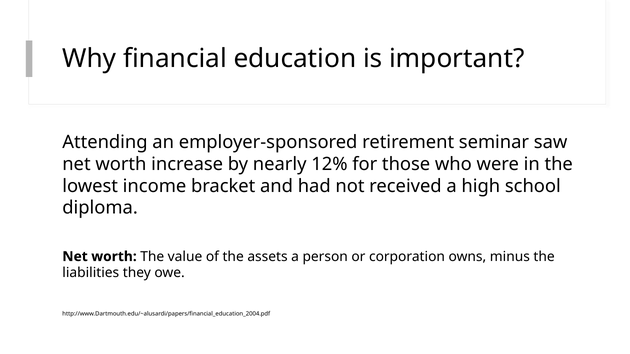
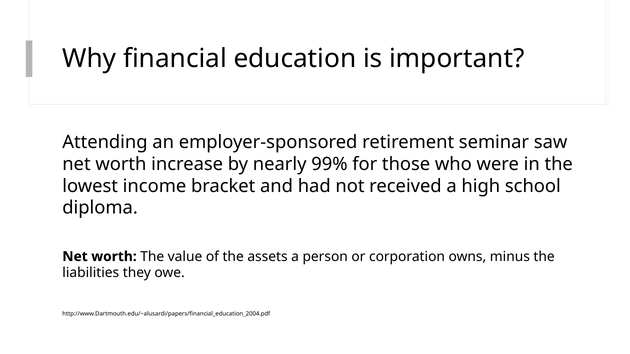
12%: 12% -> 99% (329, 164)
